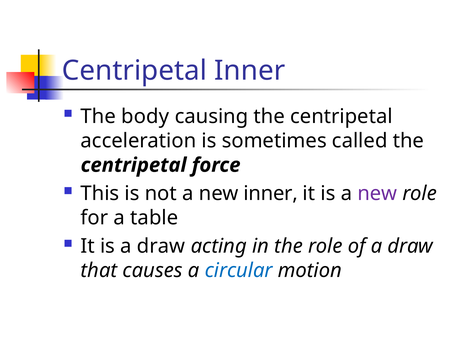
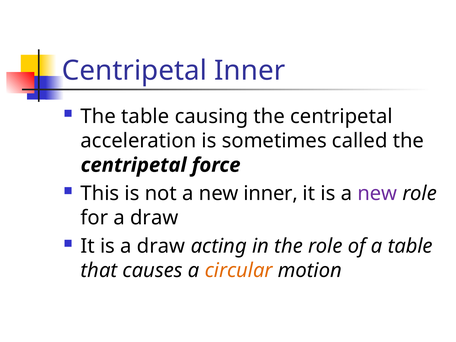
The body: body -> table (145, 116)
for a table: table -> draw (154, 218)
of a draw: draw -> table (410, 246)
circular colour: blue -> orange (239, 271)
